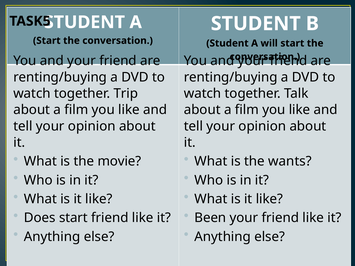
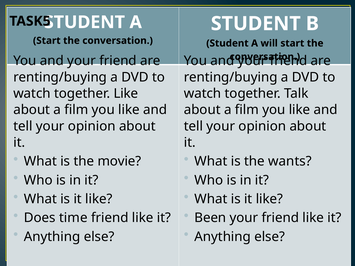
together Trip: Trip -> Like (126, 94)
Does start: start -> time (73, 218)
